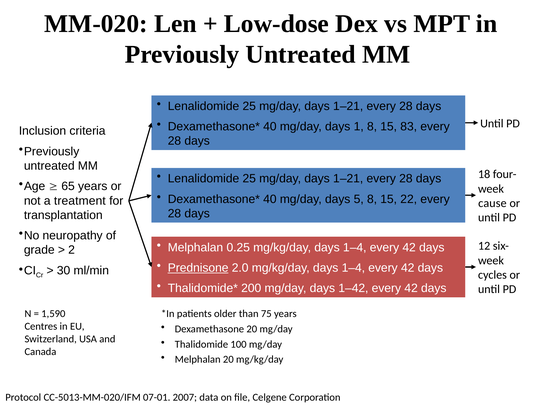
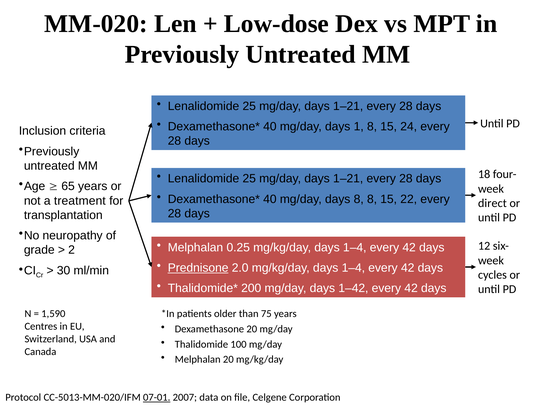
83: 83 -> 24 (409, 127)
days 5: 5 -> 8 (359, 199)
cause: cause -> direct (492, 203)
07-01 underline: none -> present (157, 398)
